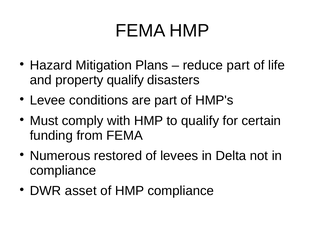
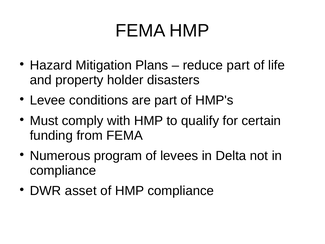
property qualify: qualify -> holder (125, 80)
restored: restored -> program (118, 156)
